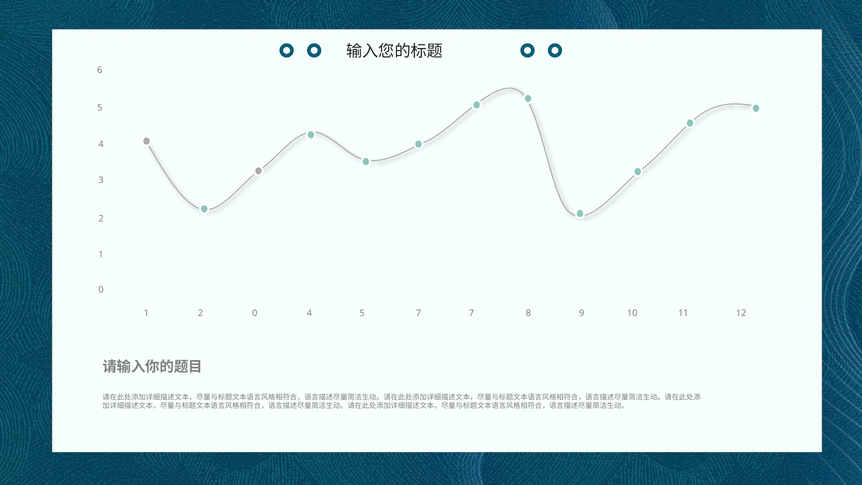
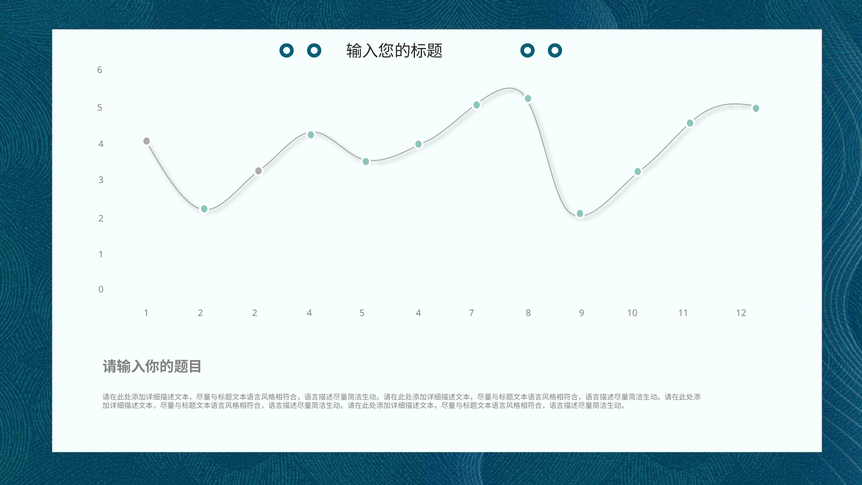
2 0: 0 -> 2 (255, 313)
4 5 7: 7 -> 4 (418, 313)
